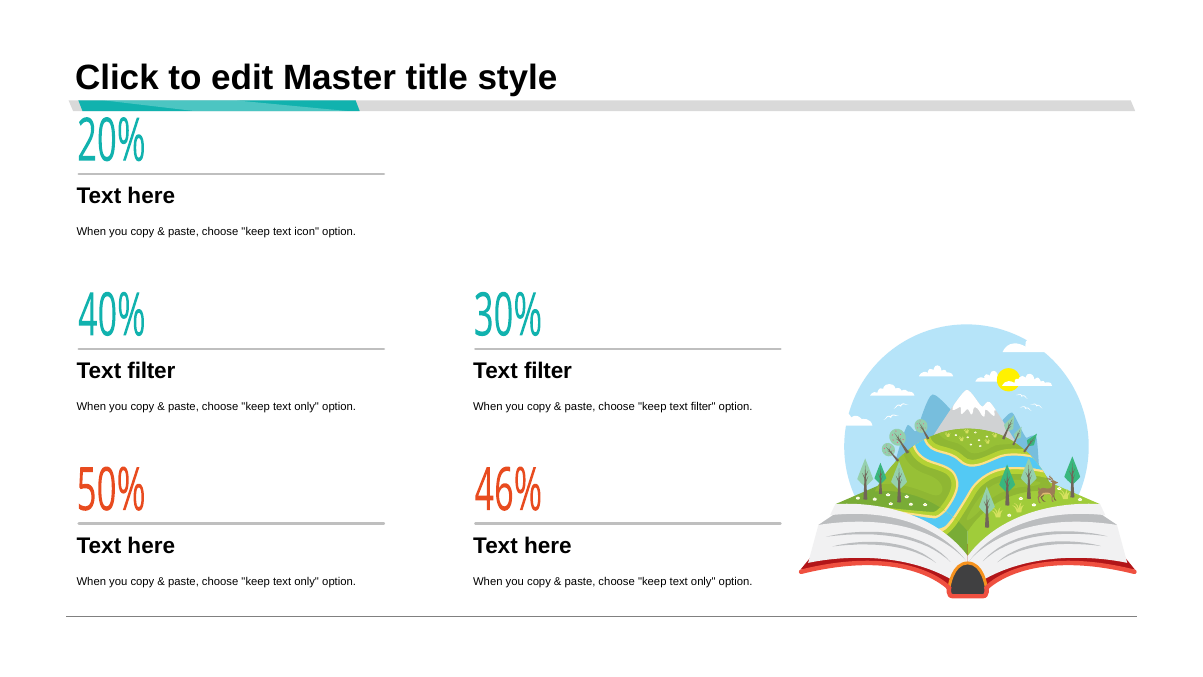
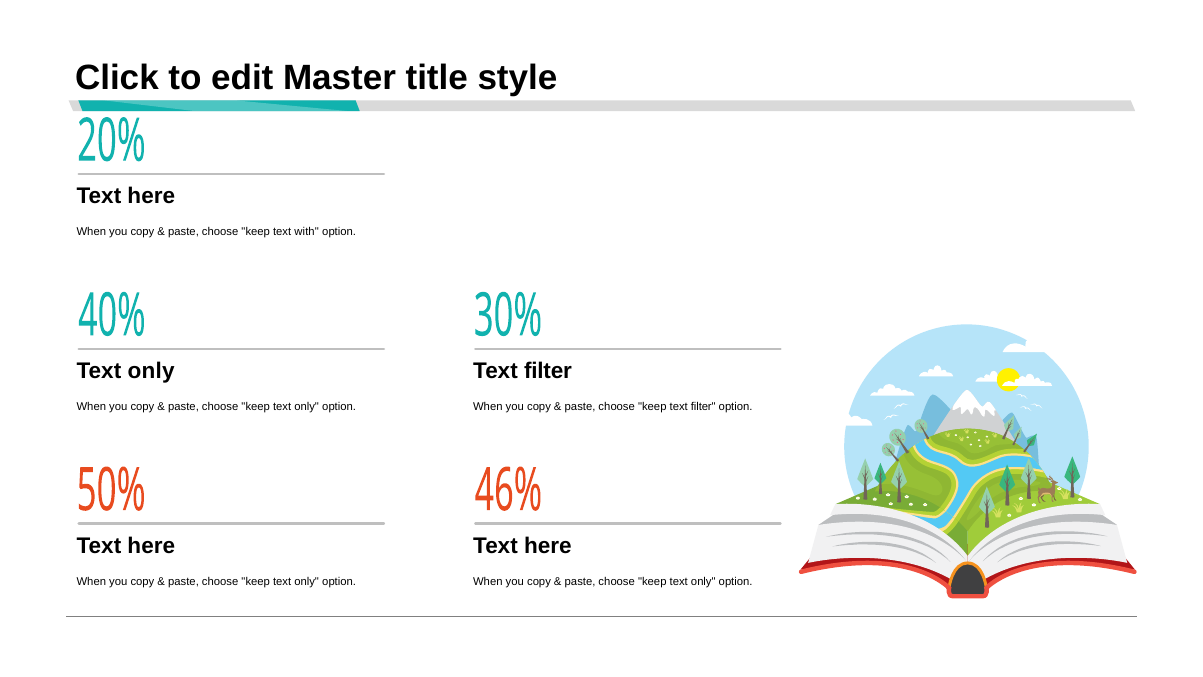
icon: icon -> with (307, 232)
filter: filter -> only (151, 371)
